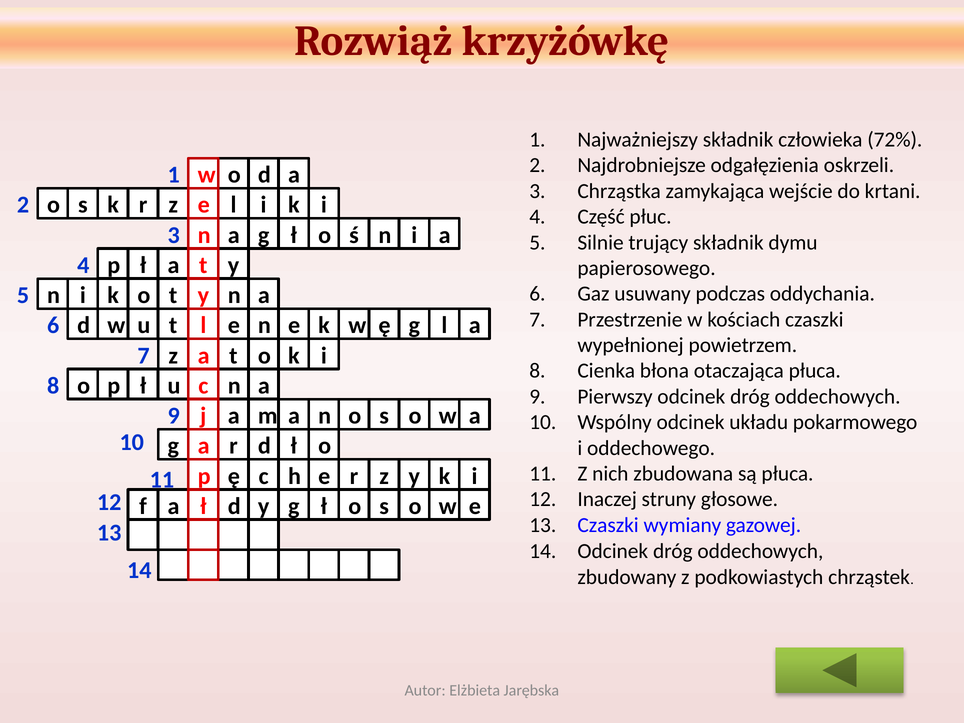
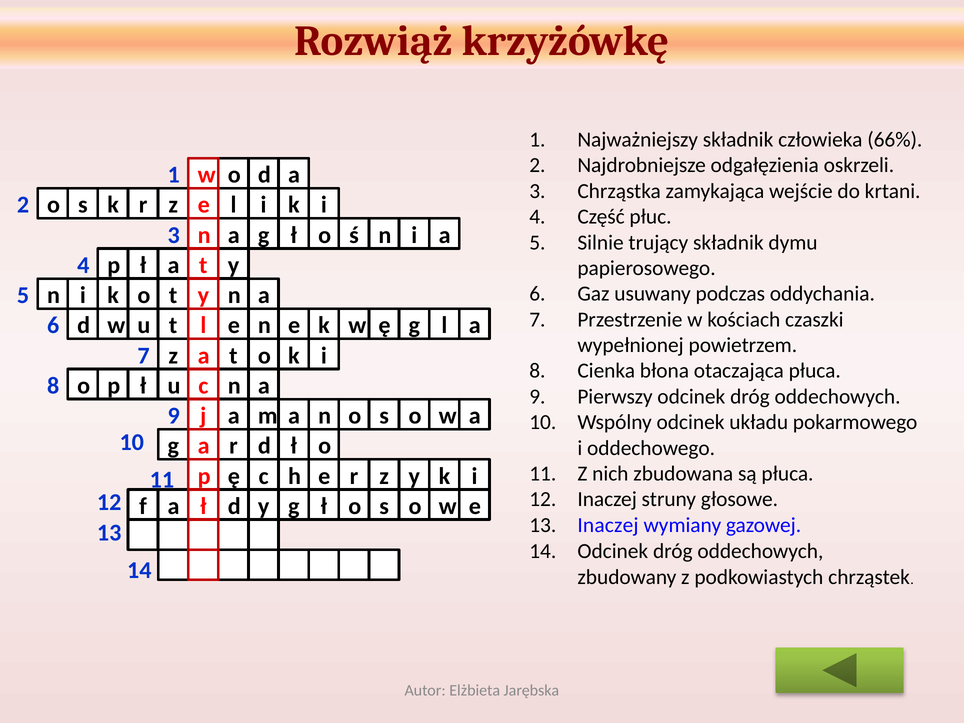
72%: 72% -> 66% (895, 140)
13 Czaszki: Czaszki -> Inaczej (608, 525)
